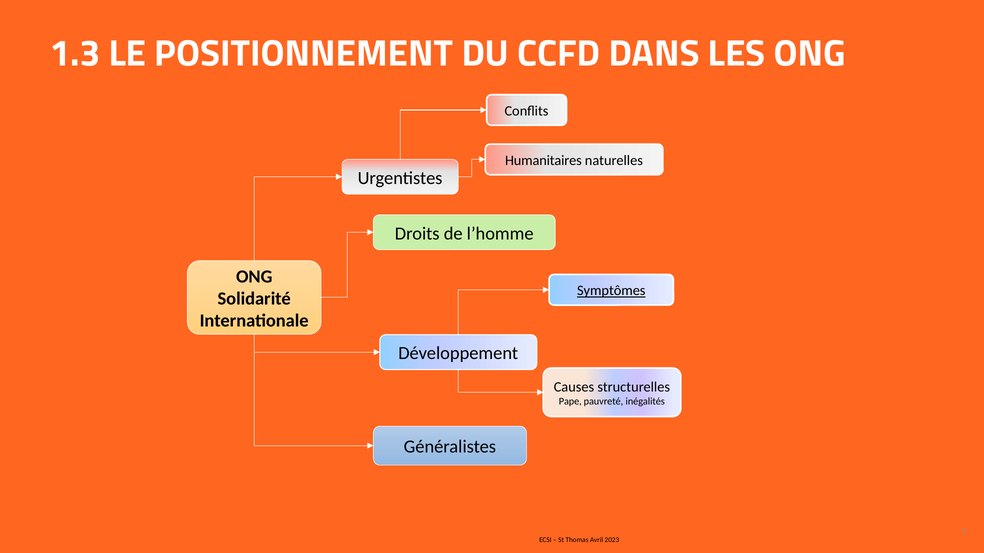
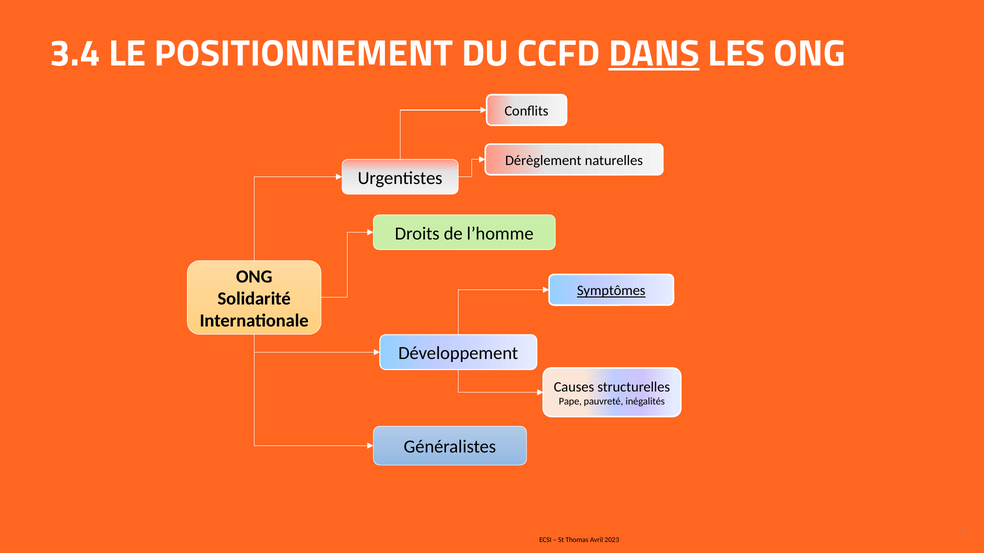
1.3: 1.3 -> 3.4 (75, 53)
DANS underline: none -> present (654, 53)
Humanitaires: Humanitaires -> Dérèglement (543, 161)
